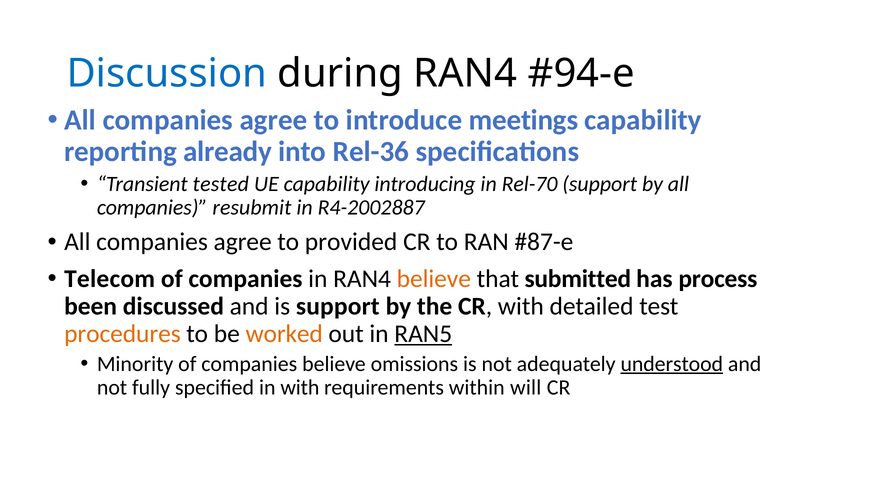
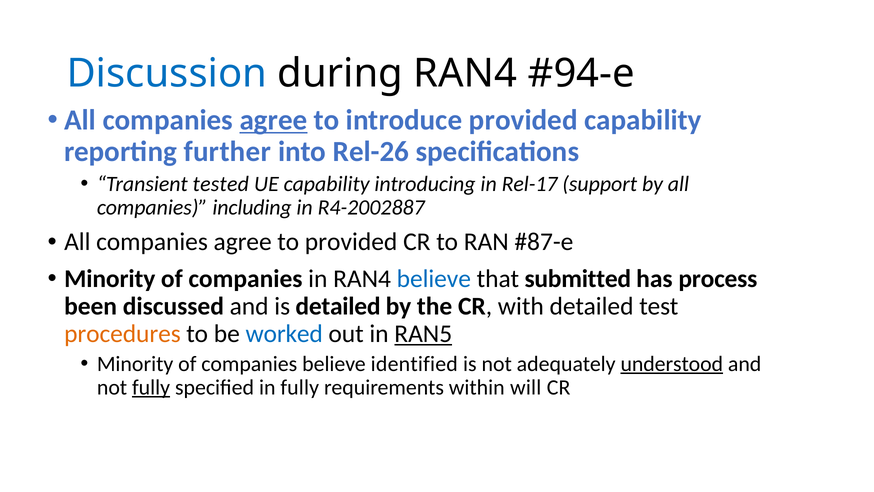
agree underline: none -> present (273, 120)
introduce meetings: meetings -> provided (523, 120)
already: already -> further (227, 152)
Rel-36: Rel-36 -> Rel-26 (371, 152)
Rel-70: Rel-70 -> Rel-17 (530, 184)
resubmit: resubmit -> including (252, 207)
Telecom: Telecom -> Minority (110, 278)
believe colour: orange -> blue (434, 278)
is support: support -> detailed (338, 306)
worked colour: orange -> blue (284, 333)
omissions: omissions -> identified (414, 364)
fully underline: none -> present (151, 387)
in with: with -> fully (300, 387)
